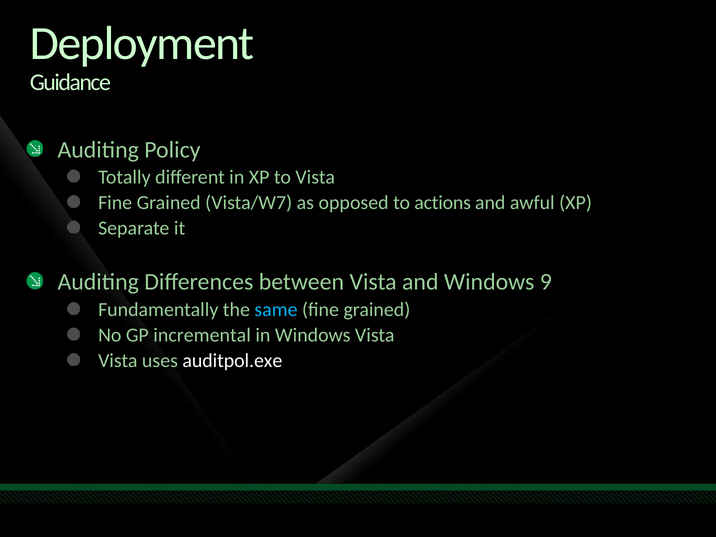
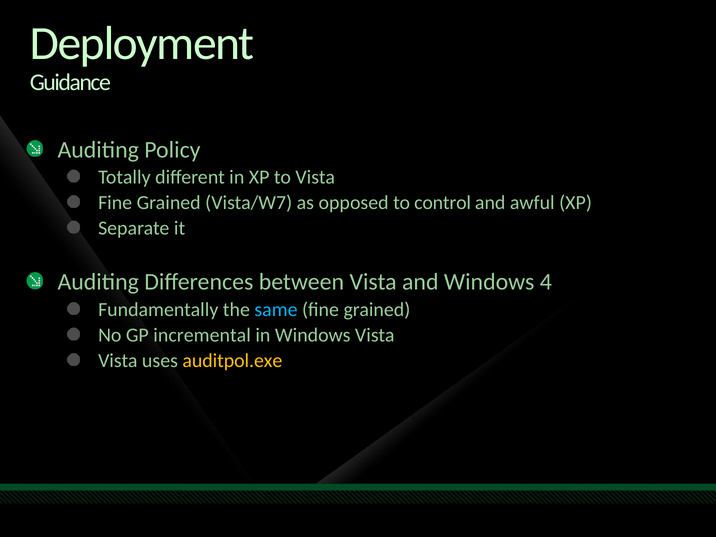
actions: actions -> control (443, 203)
9: 9 -> 4 (546, 282)
auditpol.exe colour: white -> yellow (232, 361)
